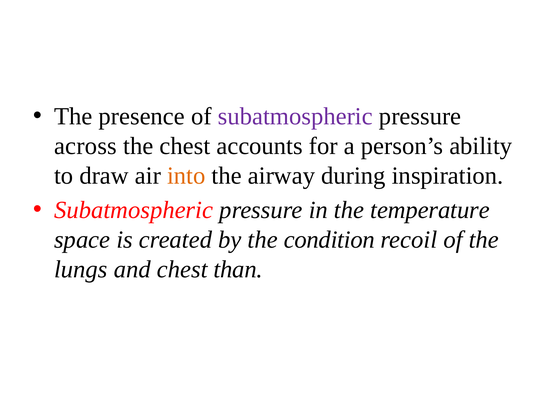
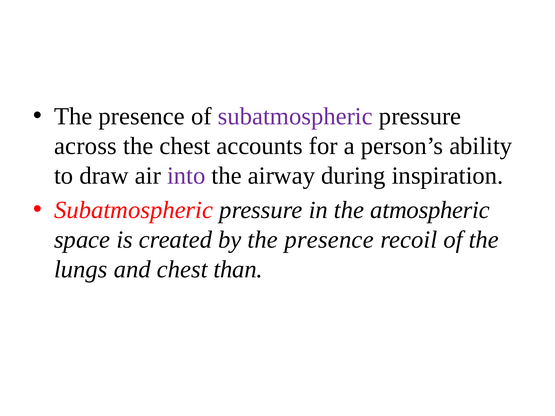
into colour: orange -> purple (186, 176)
temperature: temperature -> atmospheric (430, 210)
by the condition: condition -> presence (329, 240)
